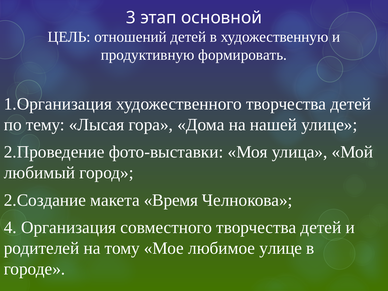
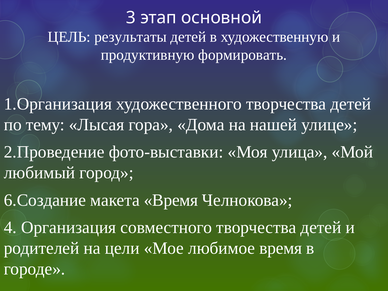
отношений: отношений -> результаты (131, 37)
2.Создание: 2.Создание -> 6.Создание (45, 200)
тому: тому -> цели (122, 248)
любимое улице: улице -> время (281, 248)
